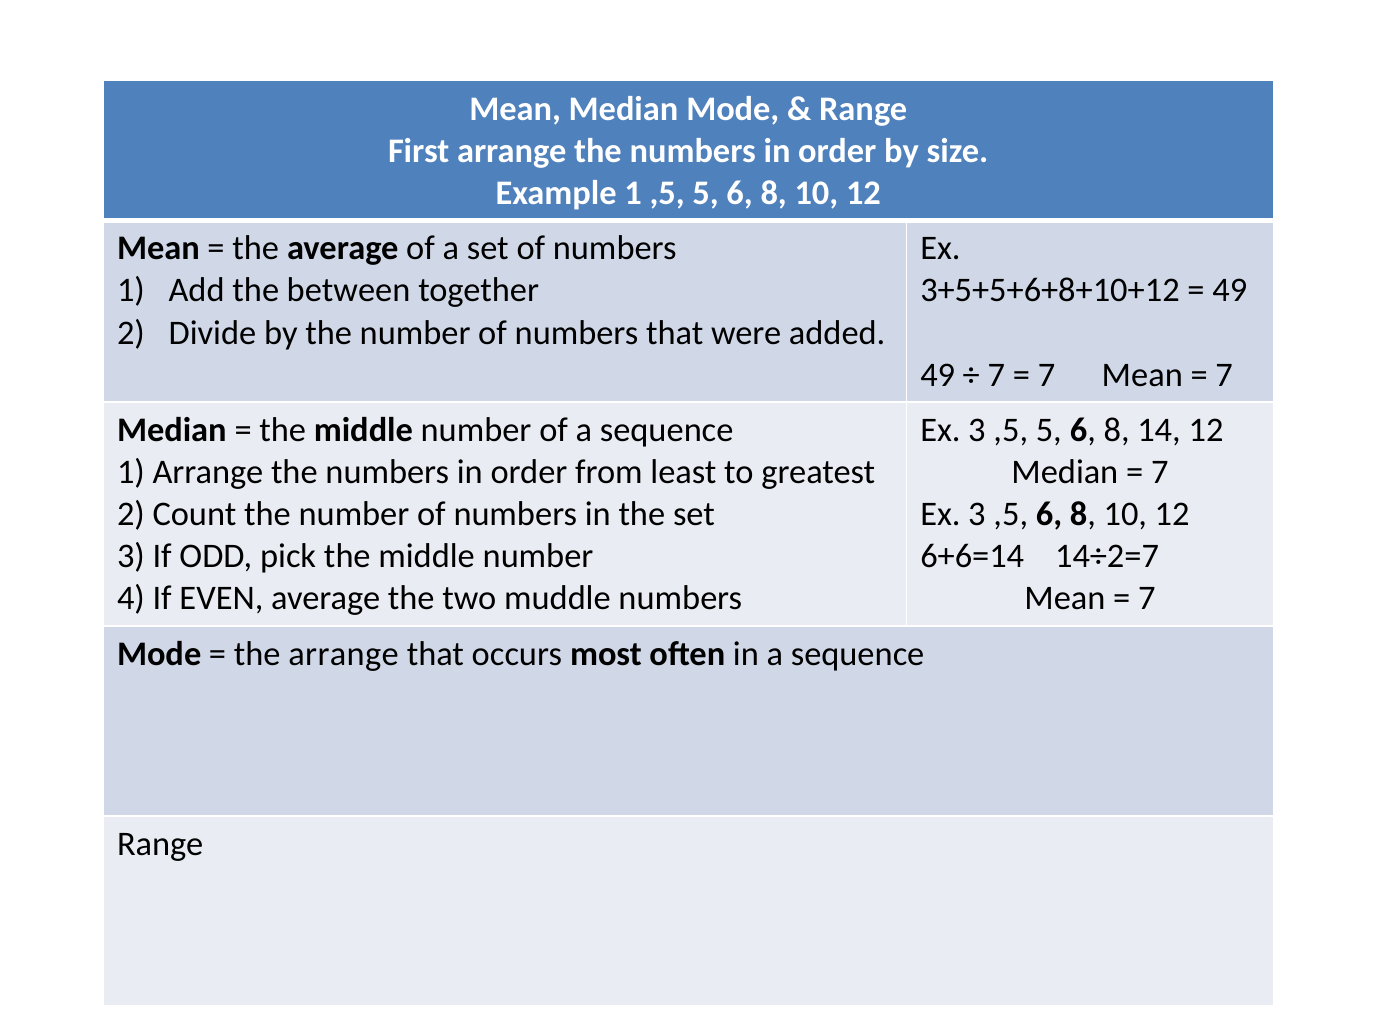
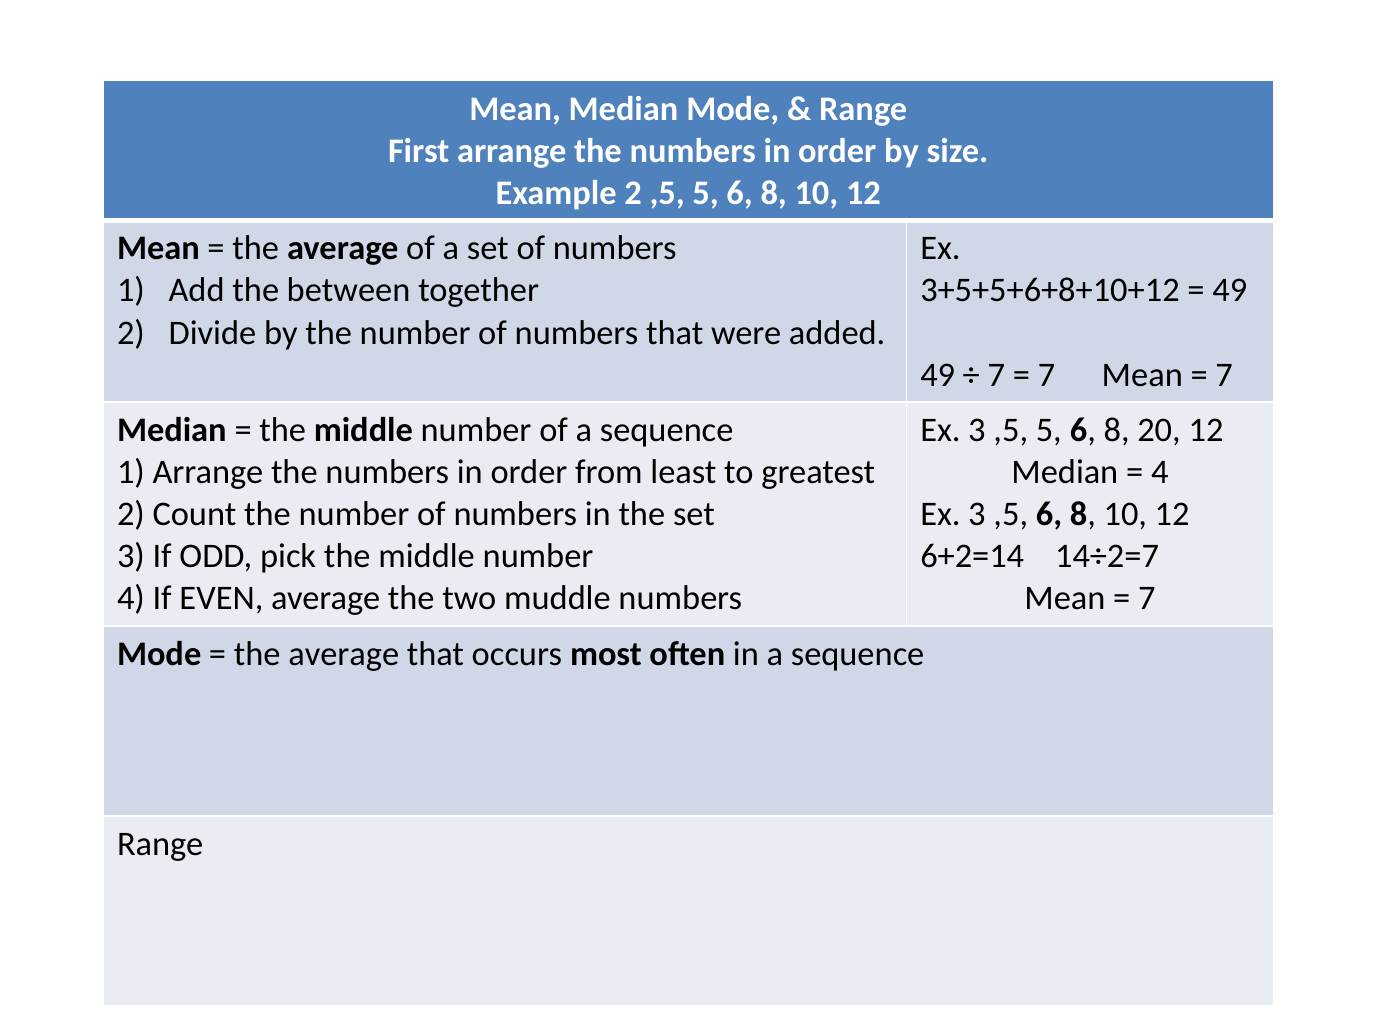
Example 1: 1 -> 2 (633, 193)
14: 14 -> 20 (1159, 430)
7: 7 -> 4 (1160, 472)
6+6=14: 6+6=14 -> 6+2=14 (972, 556)
arrange: arrange -> average (344, 654)
